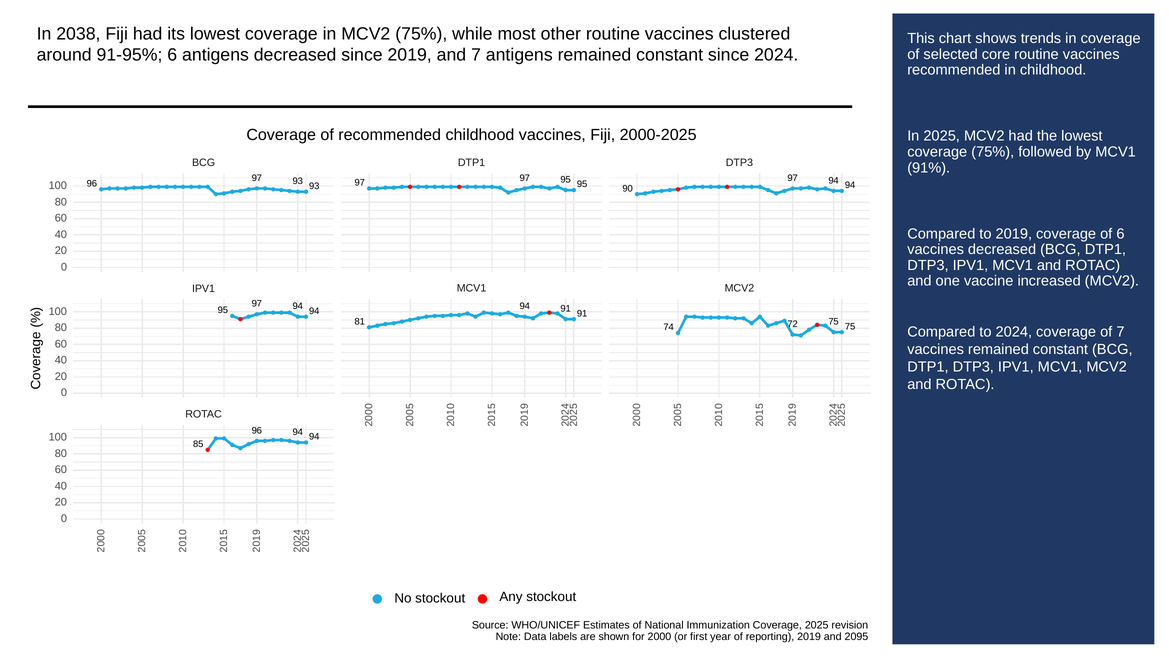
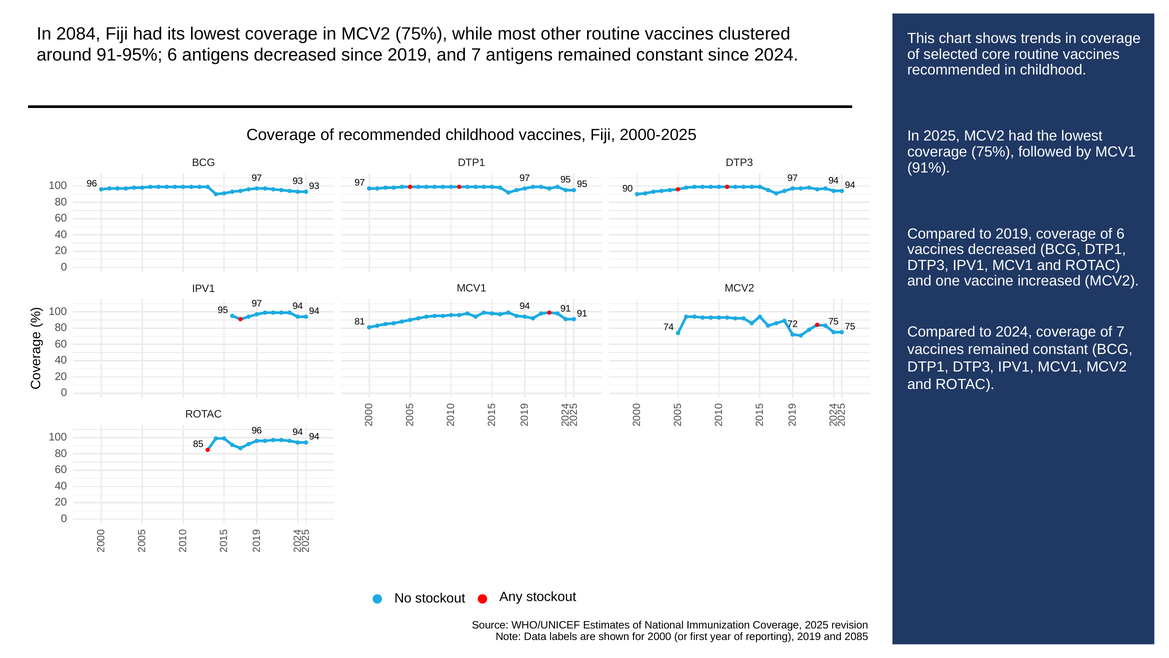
2038: 2038 -> 2084 (78, 34)
2095: 2095 -> 2085 (856, 636)
